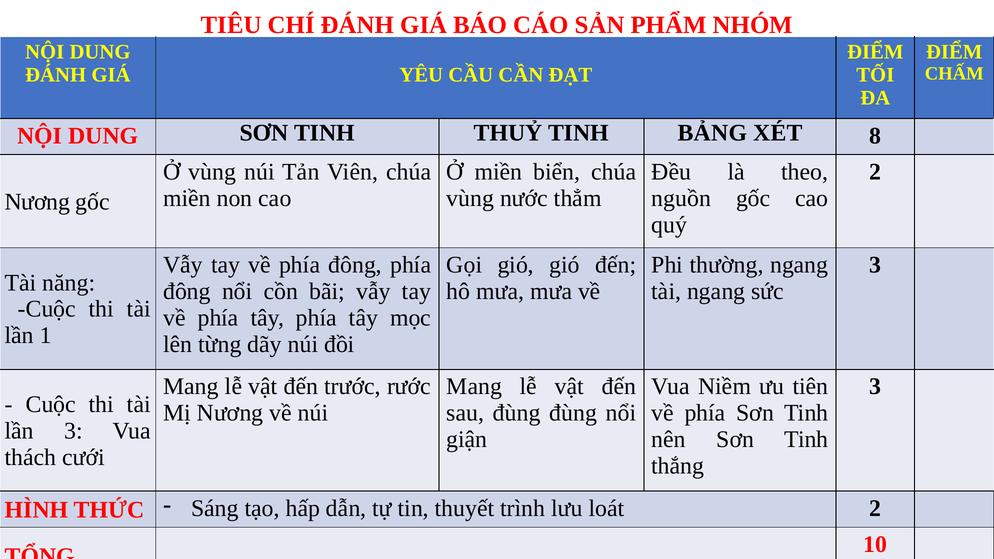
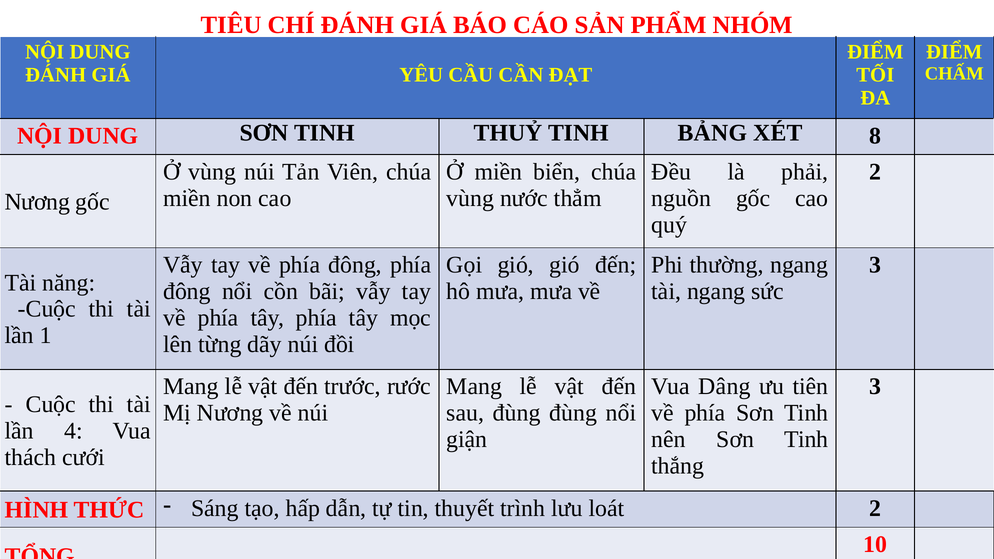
theo: theo -> phải (805, 172)
Niềm: Niềm -> Dâng (724, 387)
lần 3: 3 -> 4 (73, 431)
